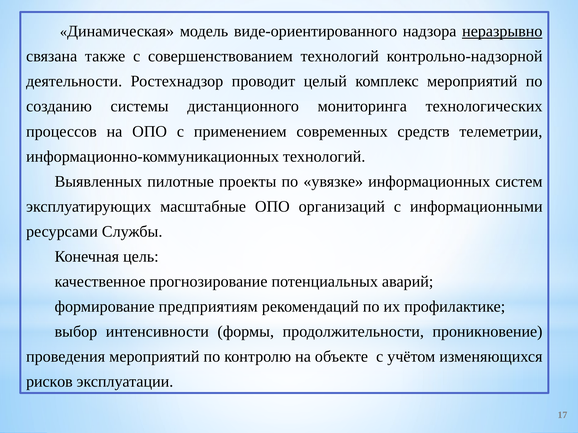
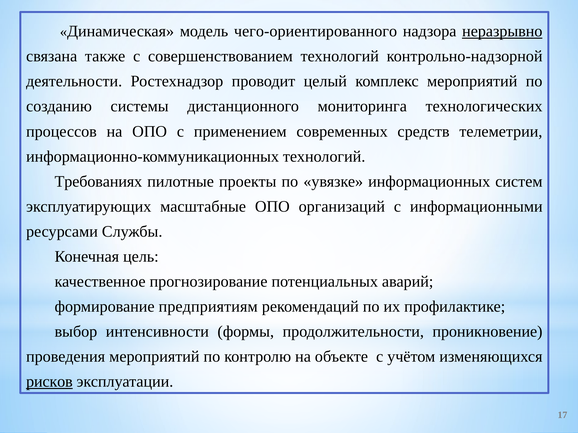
виде-ориентированного: виде-ориентированного -> чего-ориентированного (316, 31)
Выявленных: Выявленных -> Требованиях (98, 182)
рисков underline: none -> present (49, 382)
